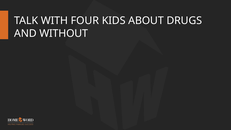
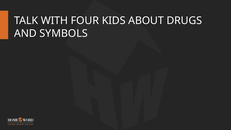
WITHOUT: WITHOUT -> SYMBOLS (64, 33)
